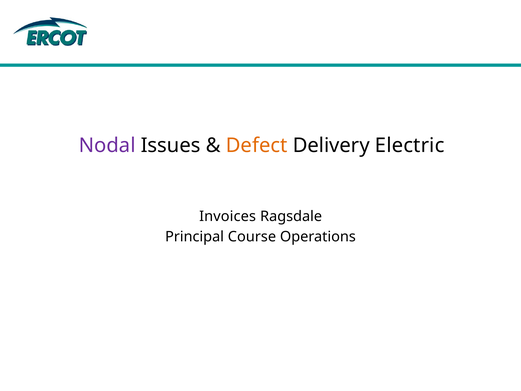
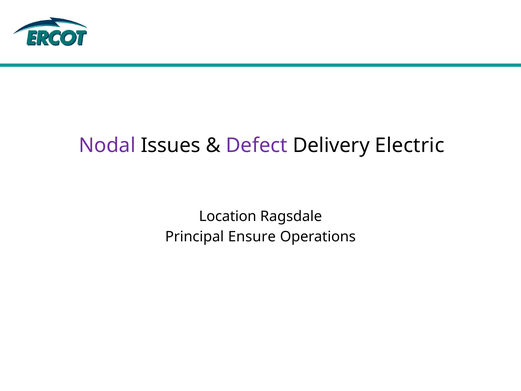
Defect colour: orange -> purple (257, 145)
Invoices: Invoices -> Location (228, 216)
Course: Course -> Ensure (252, 237)
